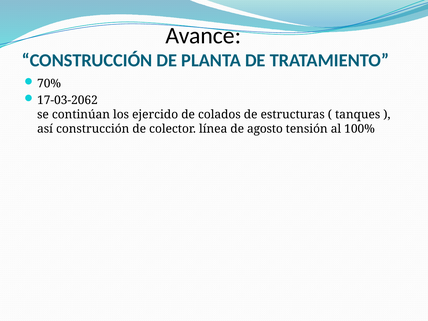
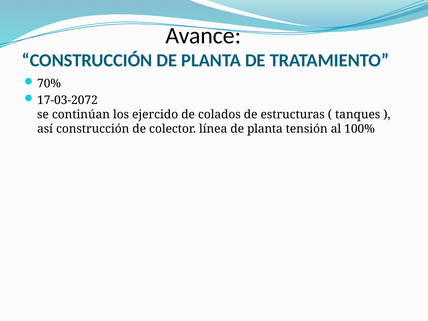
17-03-2062: 17-03-2062 -> 17-03-2072 (67, 100)
línea de agosto: agosto -> planta (265, 129)
